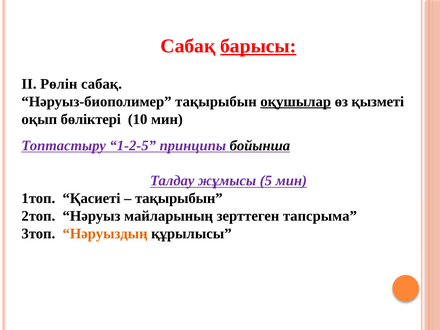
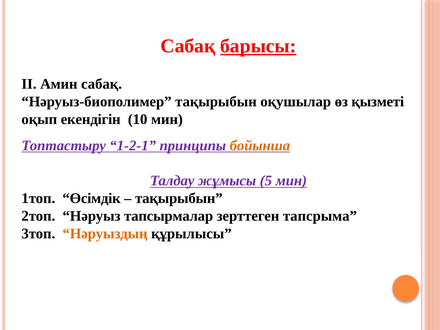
Рөлін: Рөлін -> Амин (59, 84)
оқушылар underline: present -> none (296, 102)
бөліктері: бөліктері -> екендігін (91, 119)
1-2-5: 1-2-5 -> 1-2-1 (133, 146)
бойынша colour: black -> orange (260, 146)
Қасиеті: Қасиеті -> Өсімдік (92, 198)
майларының: майларының -> тапсырмалар (169, 216)
